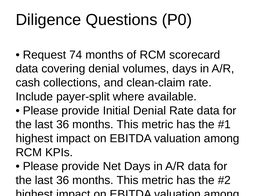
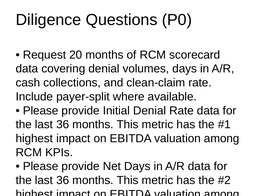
74: 74 -> 20 (76, 55)
